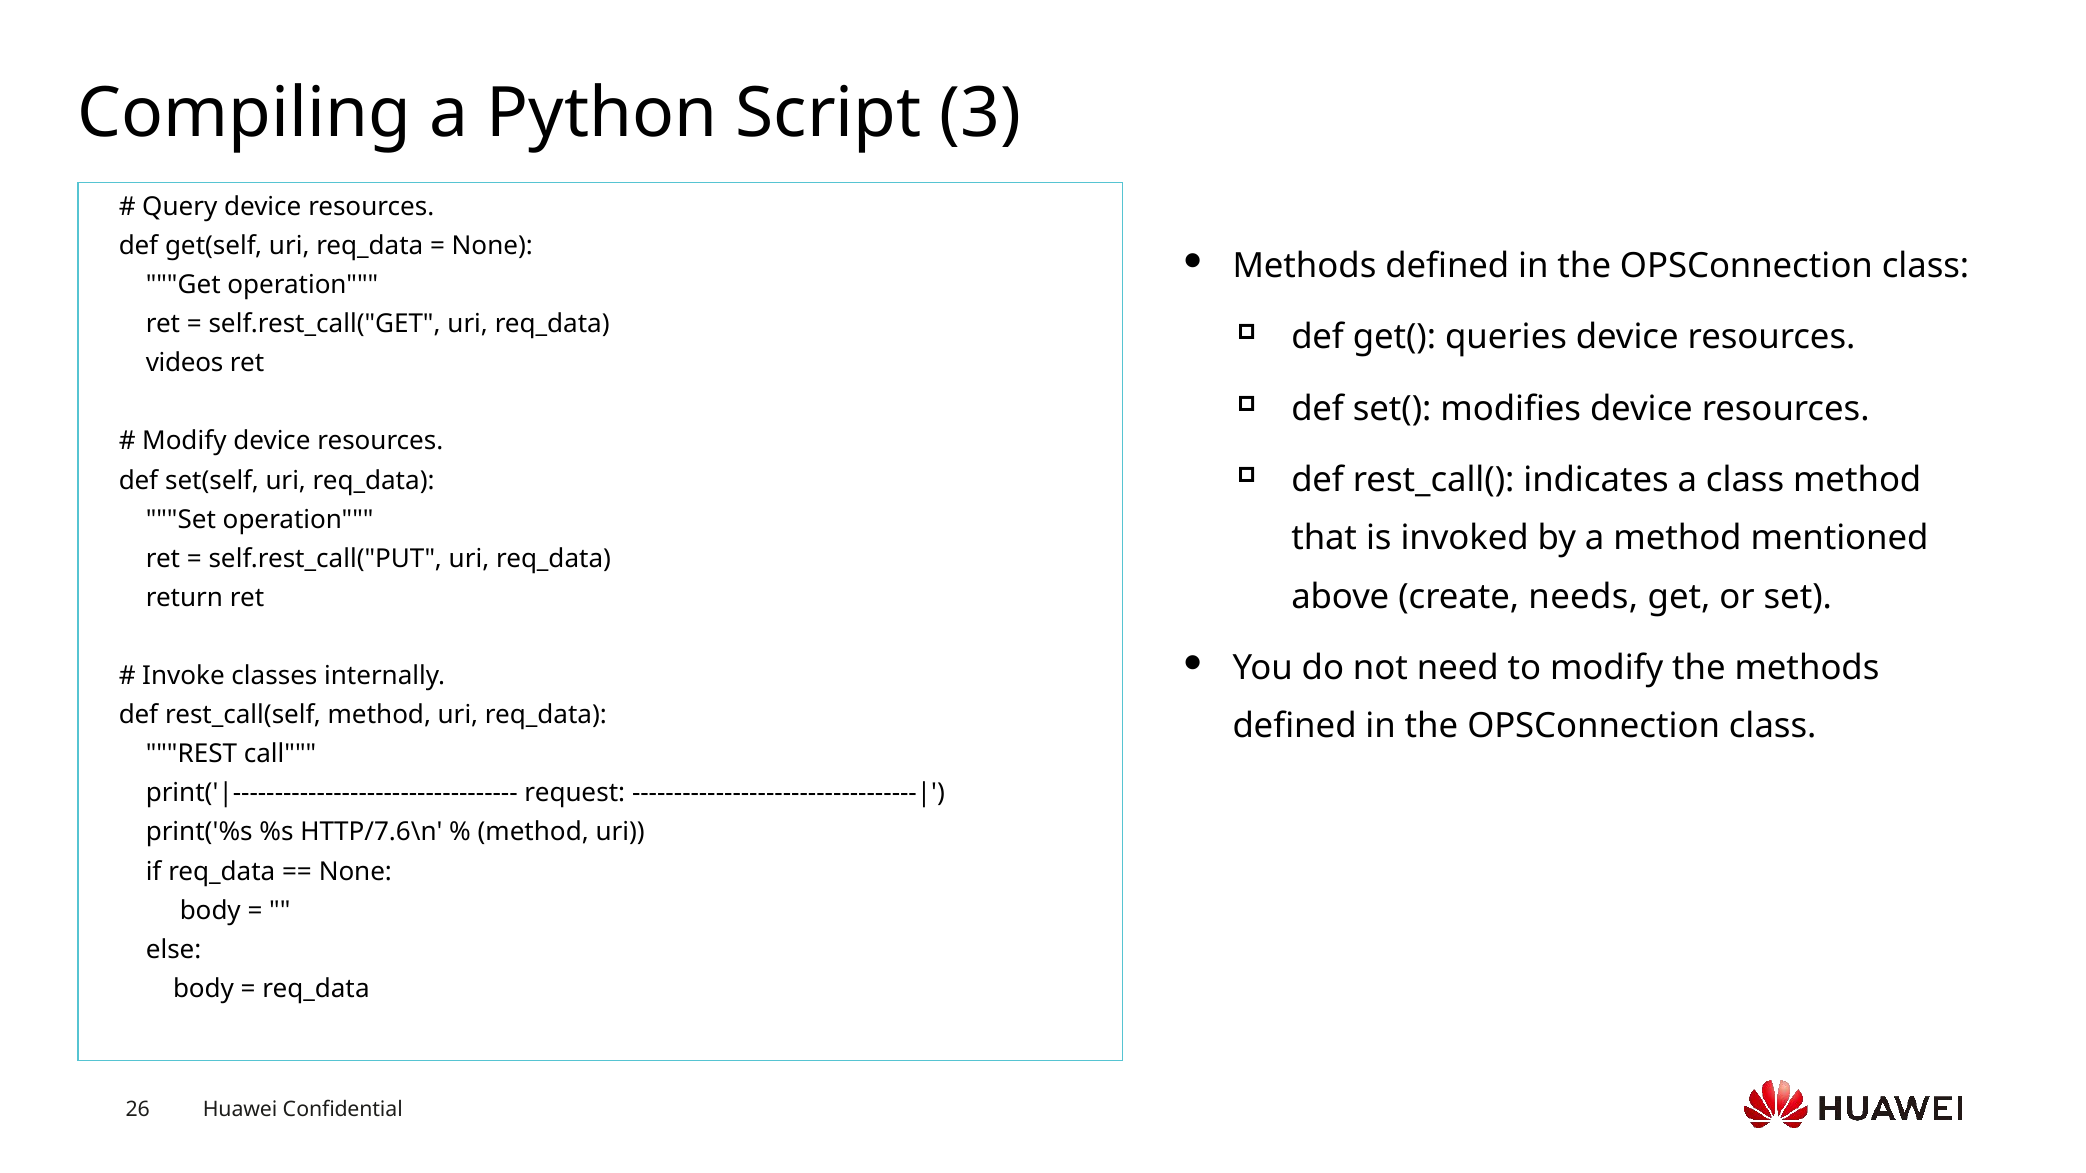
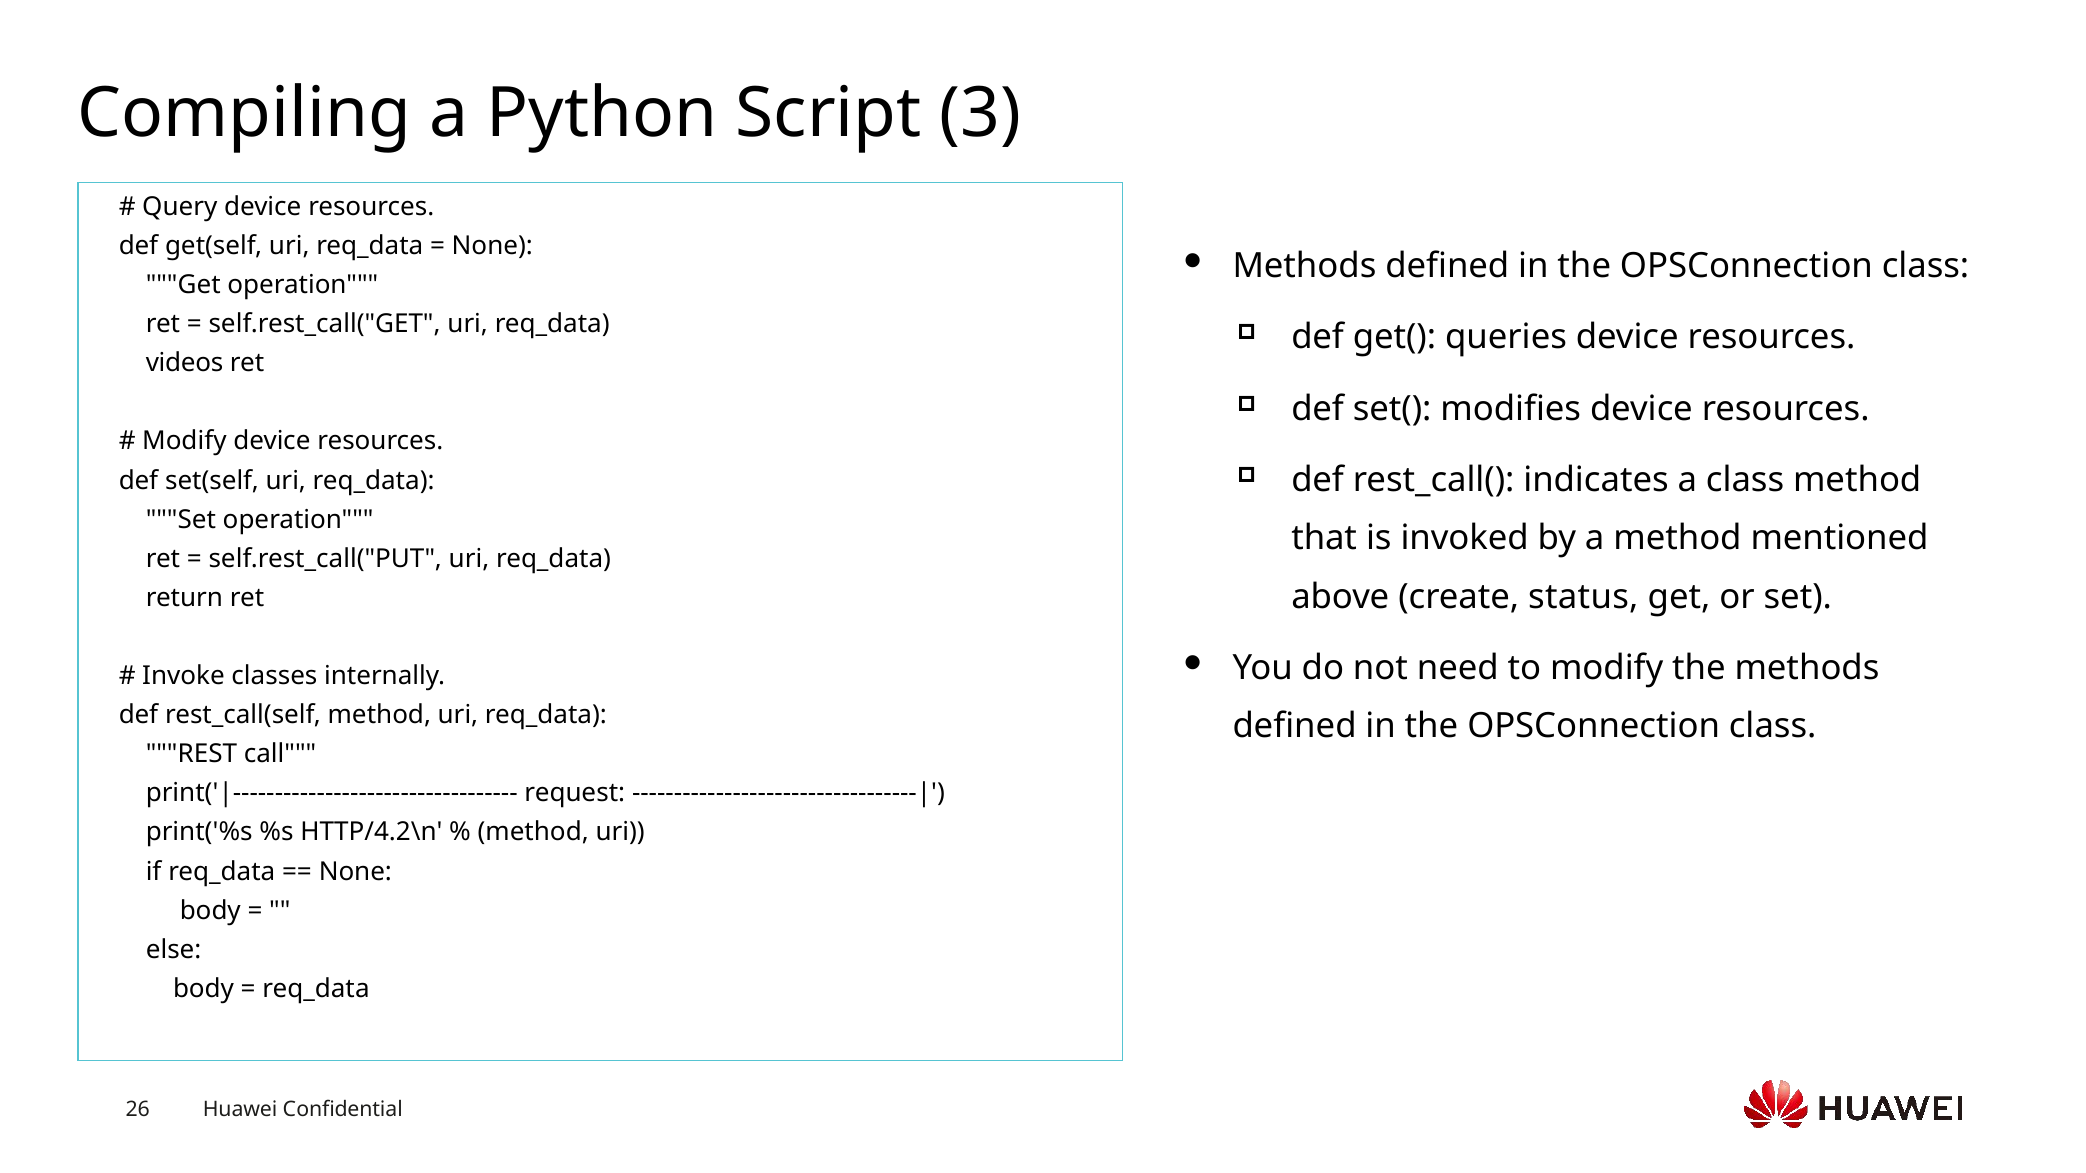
needs: needs -> status (1583, 597)
HTTP/7.6\n: HTTP/7.6\n -> HTTP/4.2\n (371, 833)
